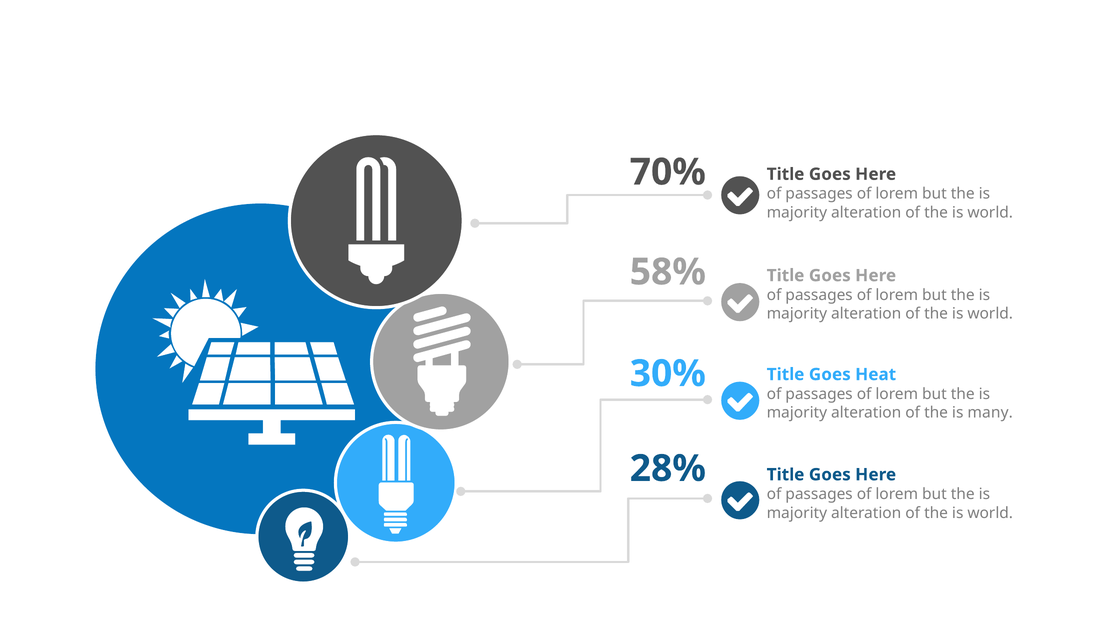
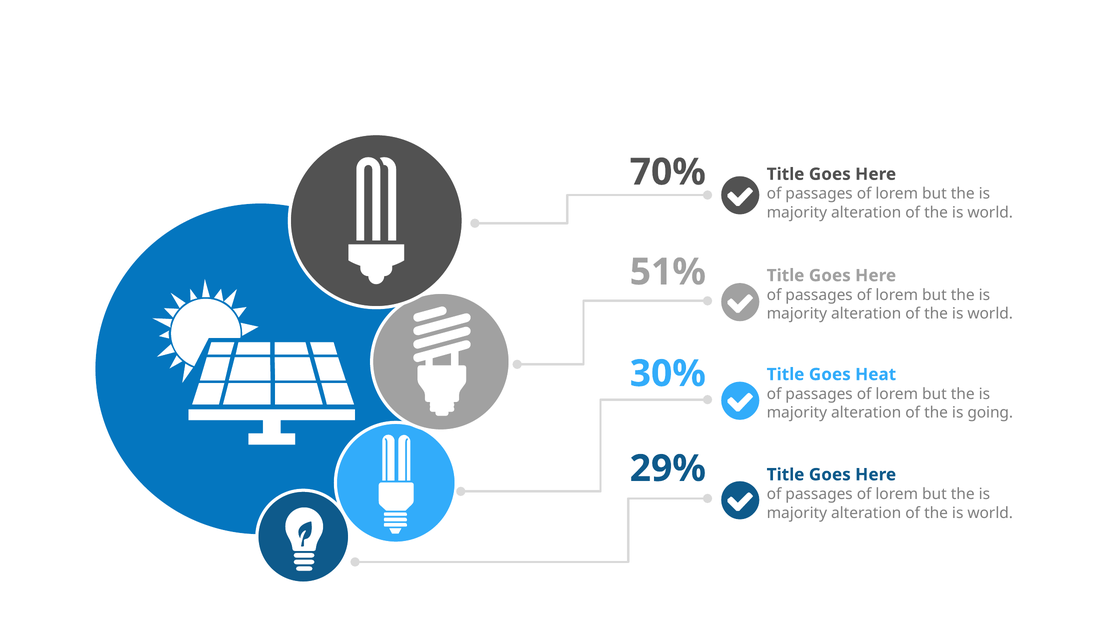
58%: 58% -> 51% (668, 272)
many: many -> going (990, 412)
28%: 28% -> 29% (668, 468)
